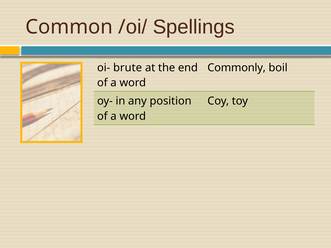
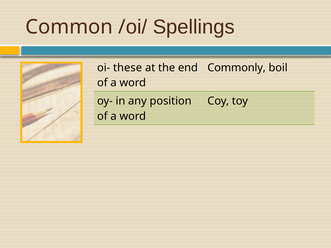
brute: brute -> these (128, 68)
